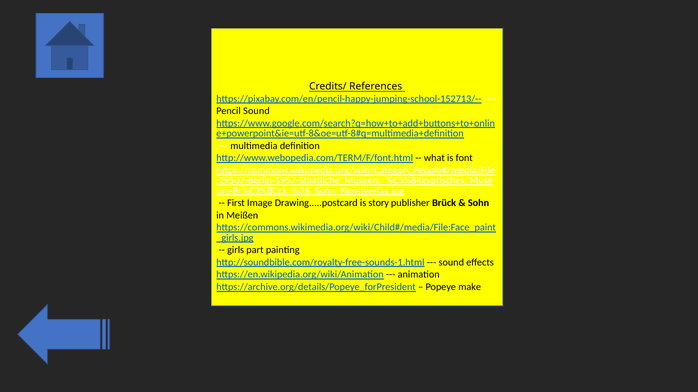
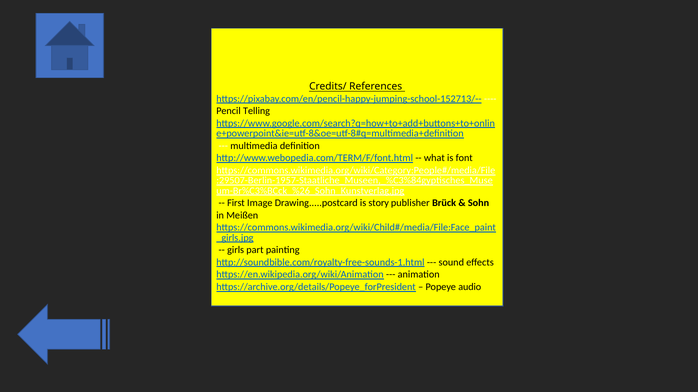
Sound: Sound -> Telling (257, 111)
make: make -> audio (470, 287)
